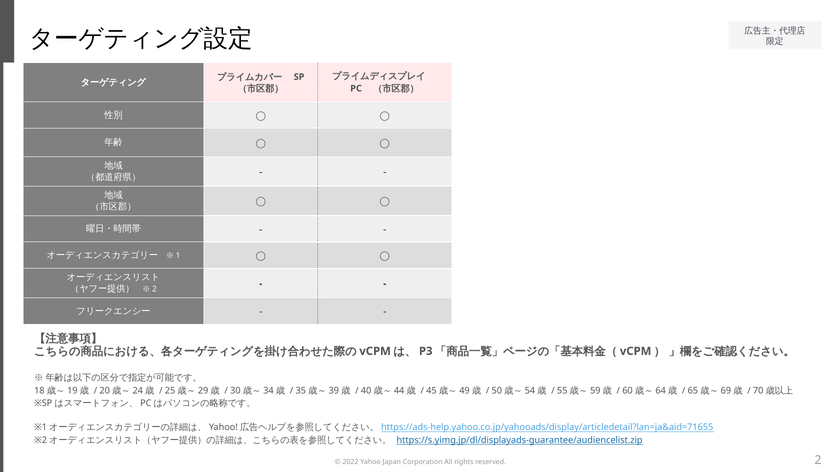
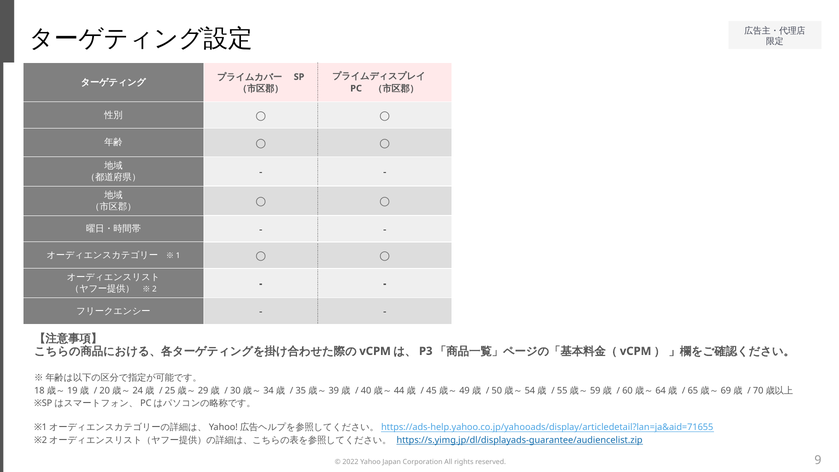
2: 2 -> 9 (818, 460)
